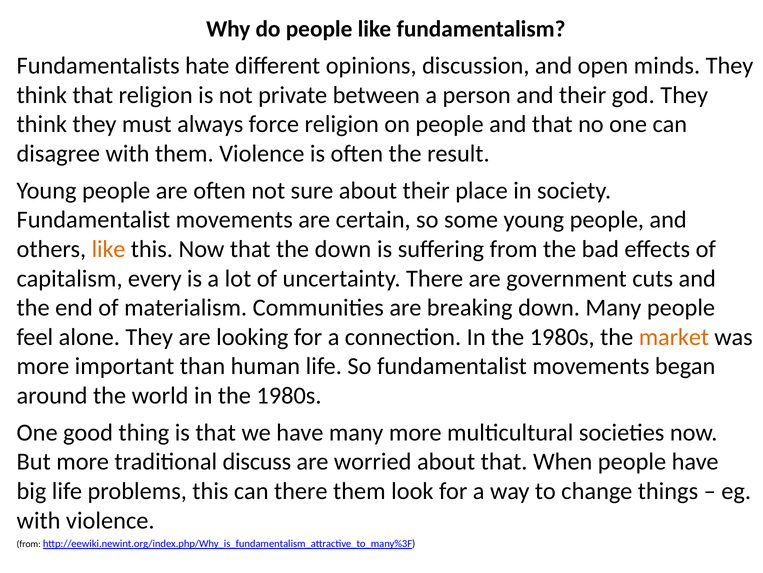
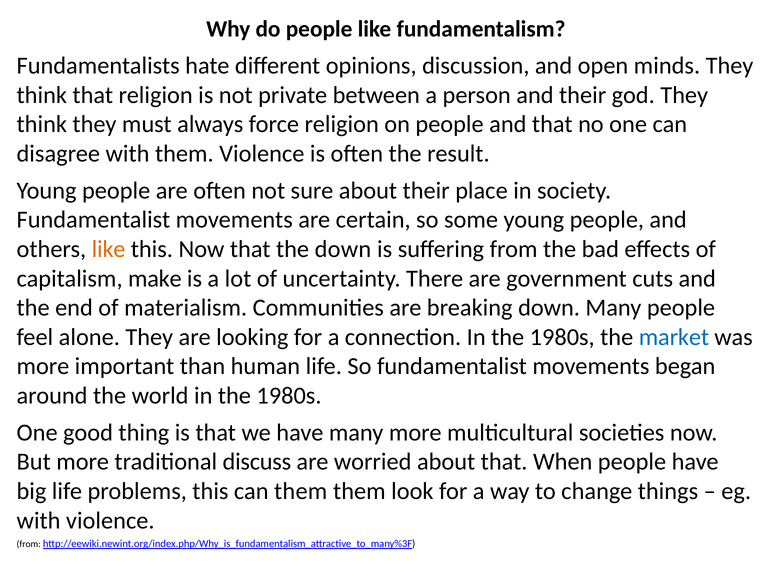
every: every -> make (155, 278)
market colour: orange -> blue (674, 337)
can there: there -> them (301, 491)
